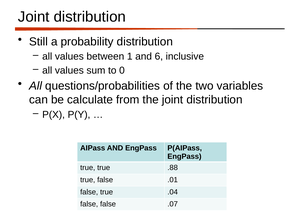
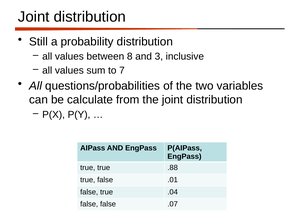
1: 1 -> 8 (130, 57)
6: 6 -> 3 (159, 57)
0: 0 -> 7 (122, 70)
